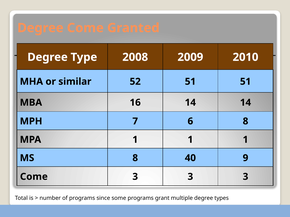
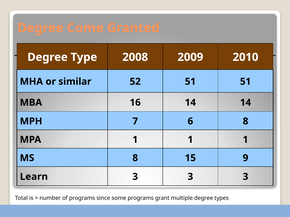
40: 40 -> 15 (190, 158)
Come: Come -> Learn (34, 177)
